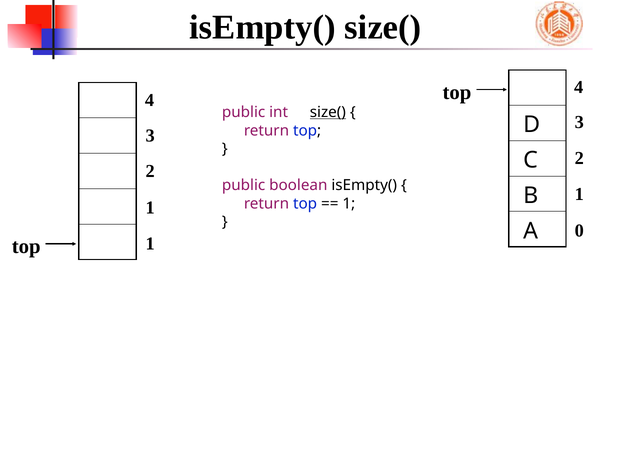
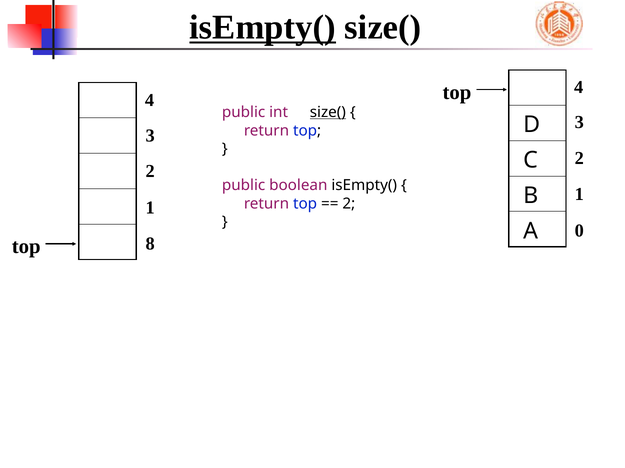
isEmpty( underline: none -> present (263, 28)
1: 1 -> 2 (349, 204)
top 1: 1 -> 8 (150, 244)
